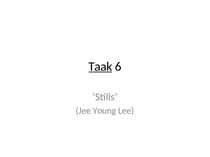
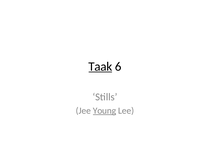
Young underline: none -> present (105, 111)
